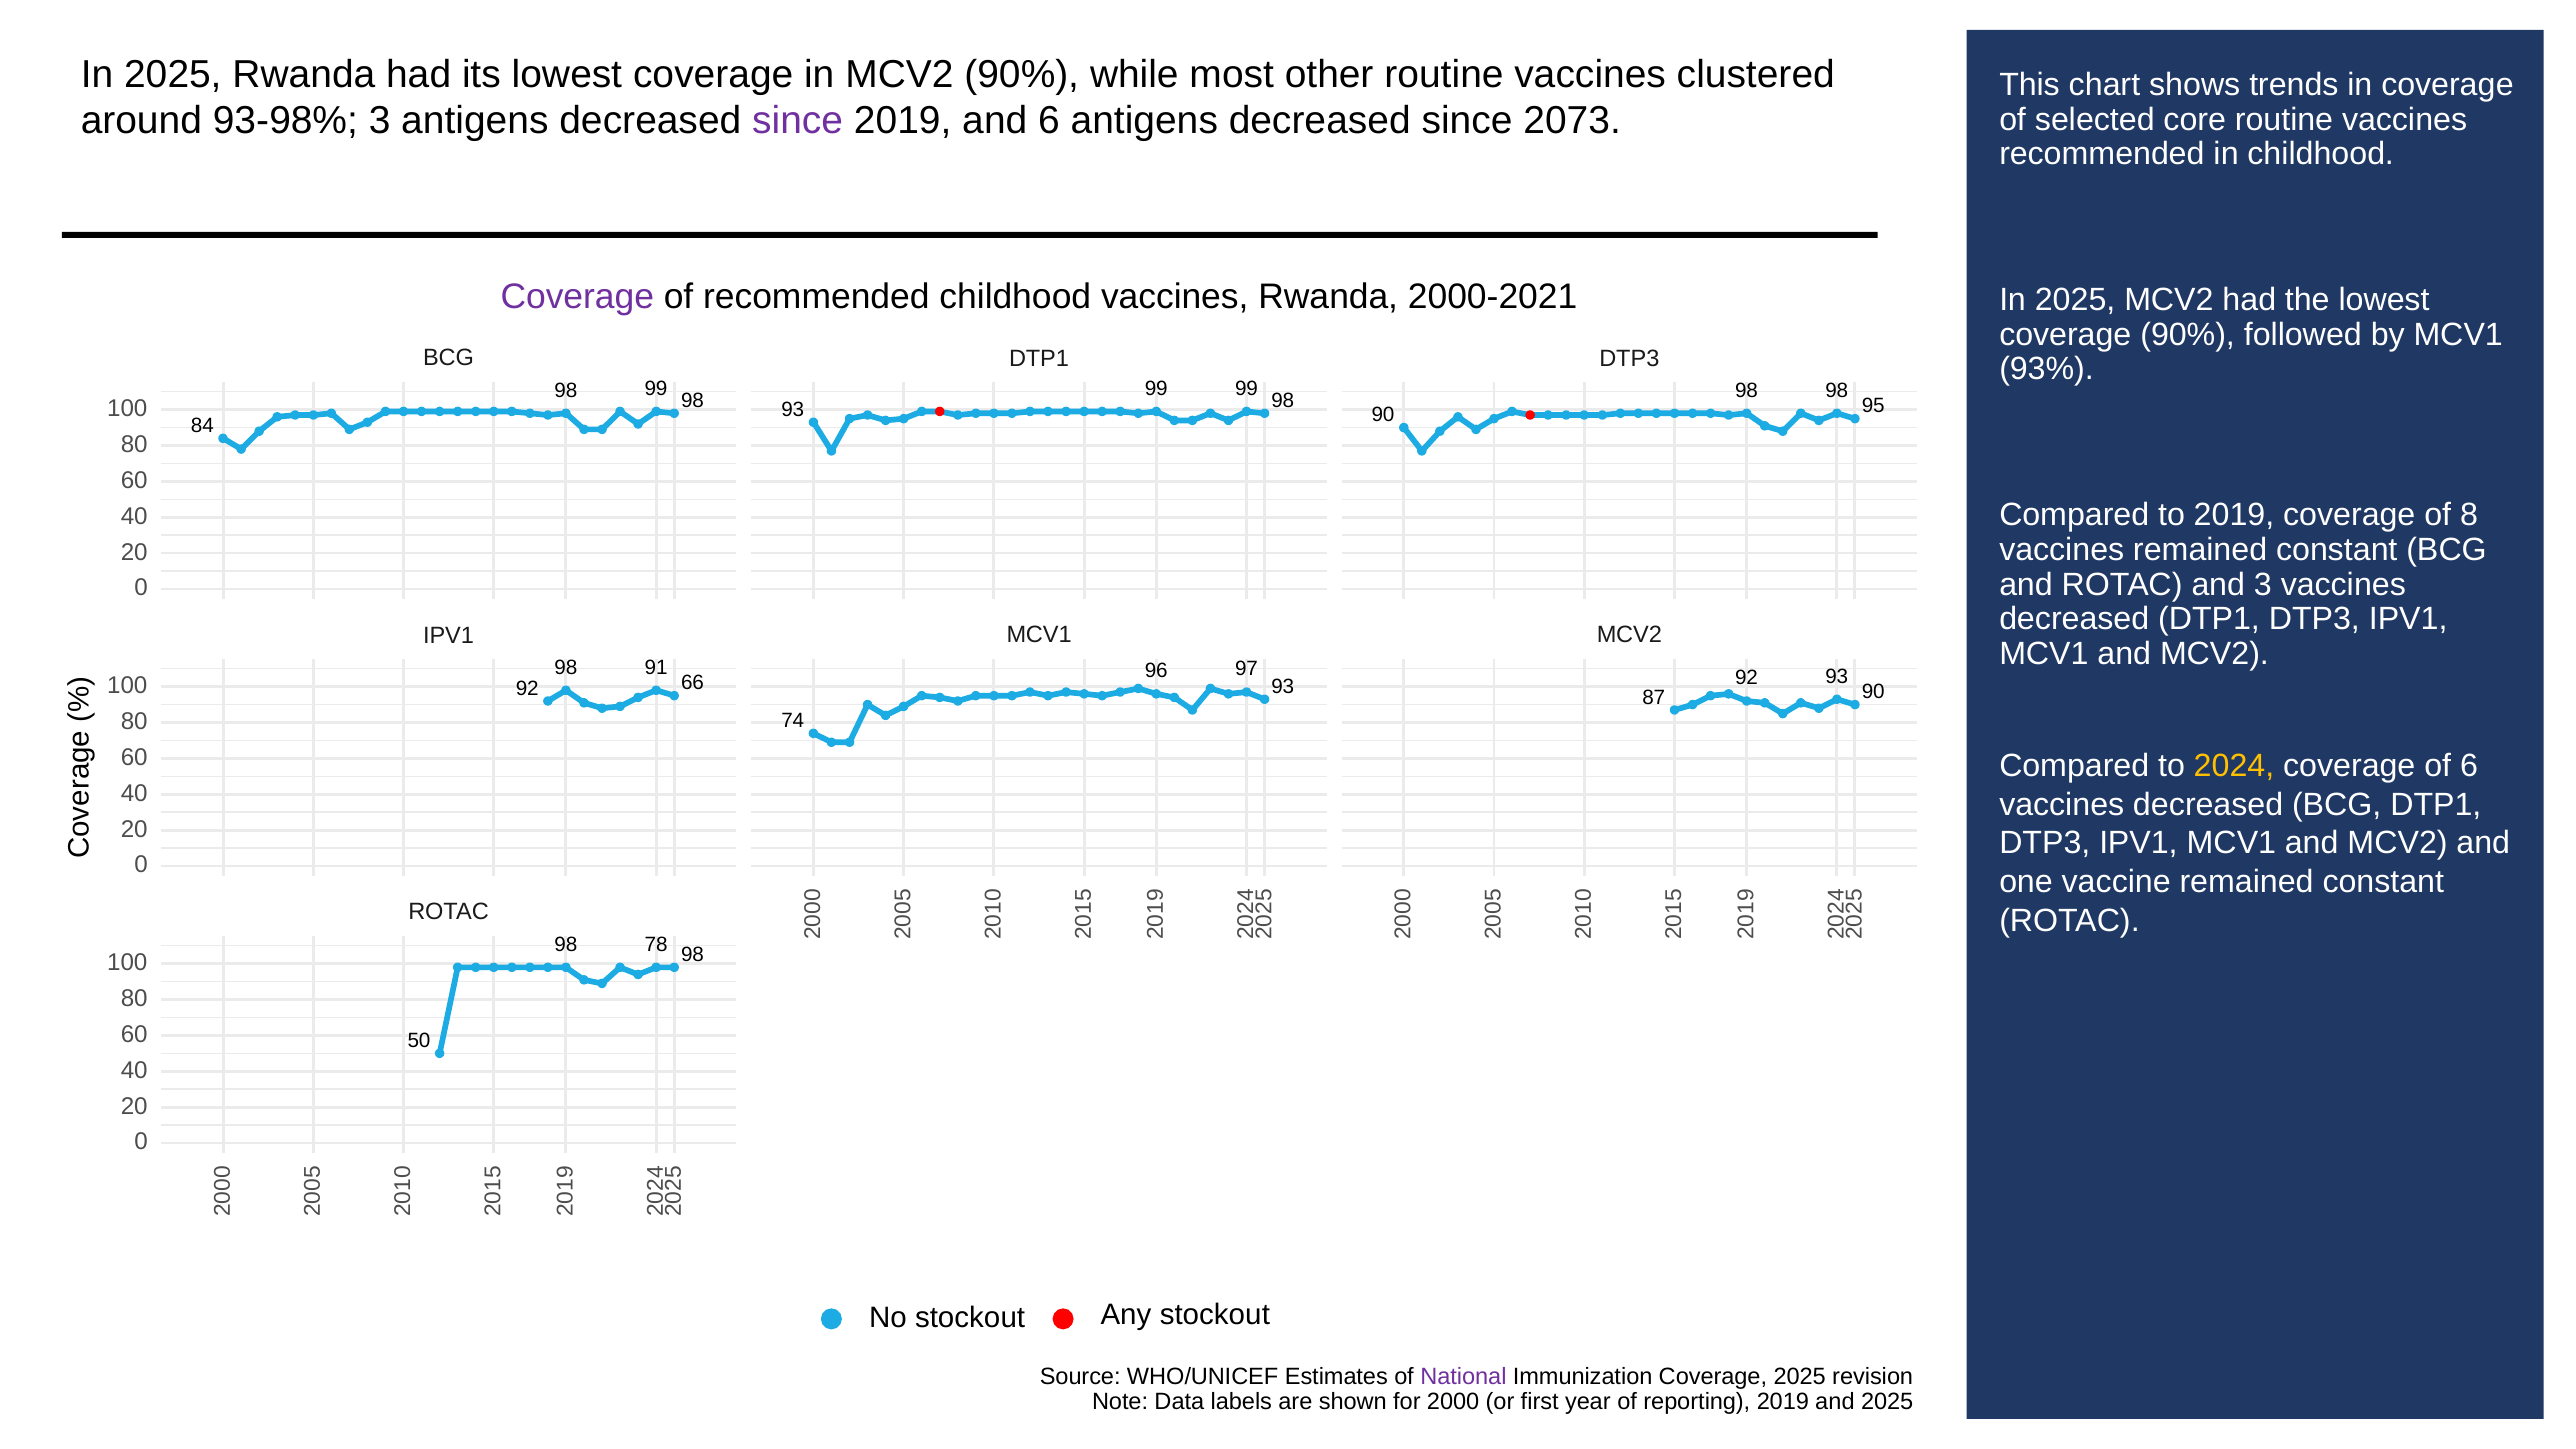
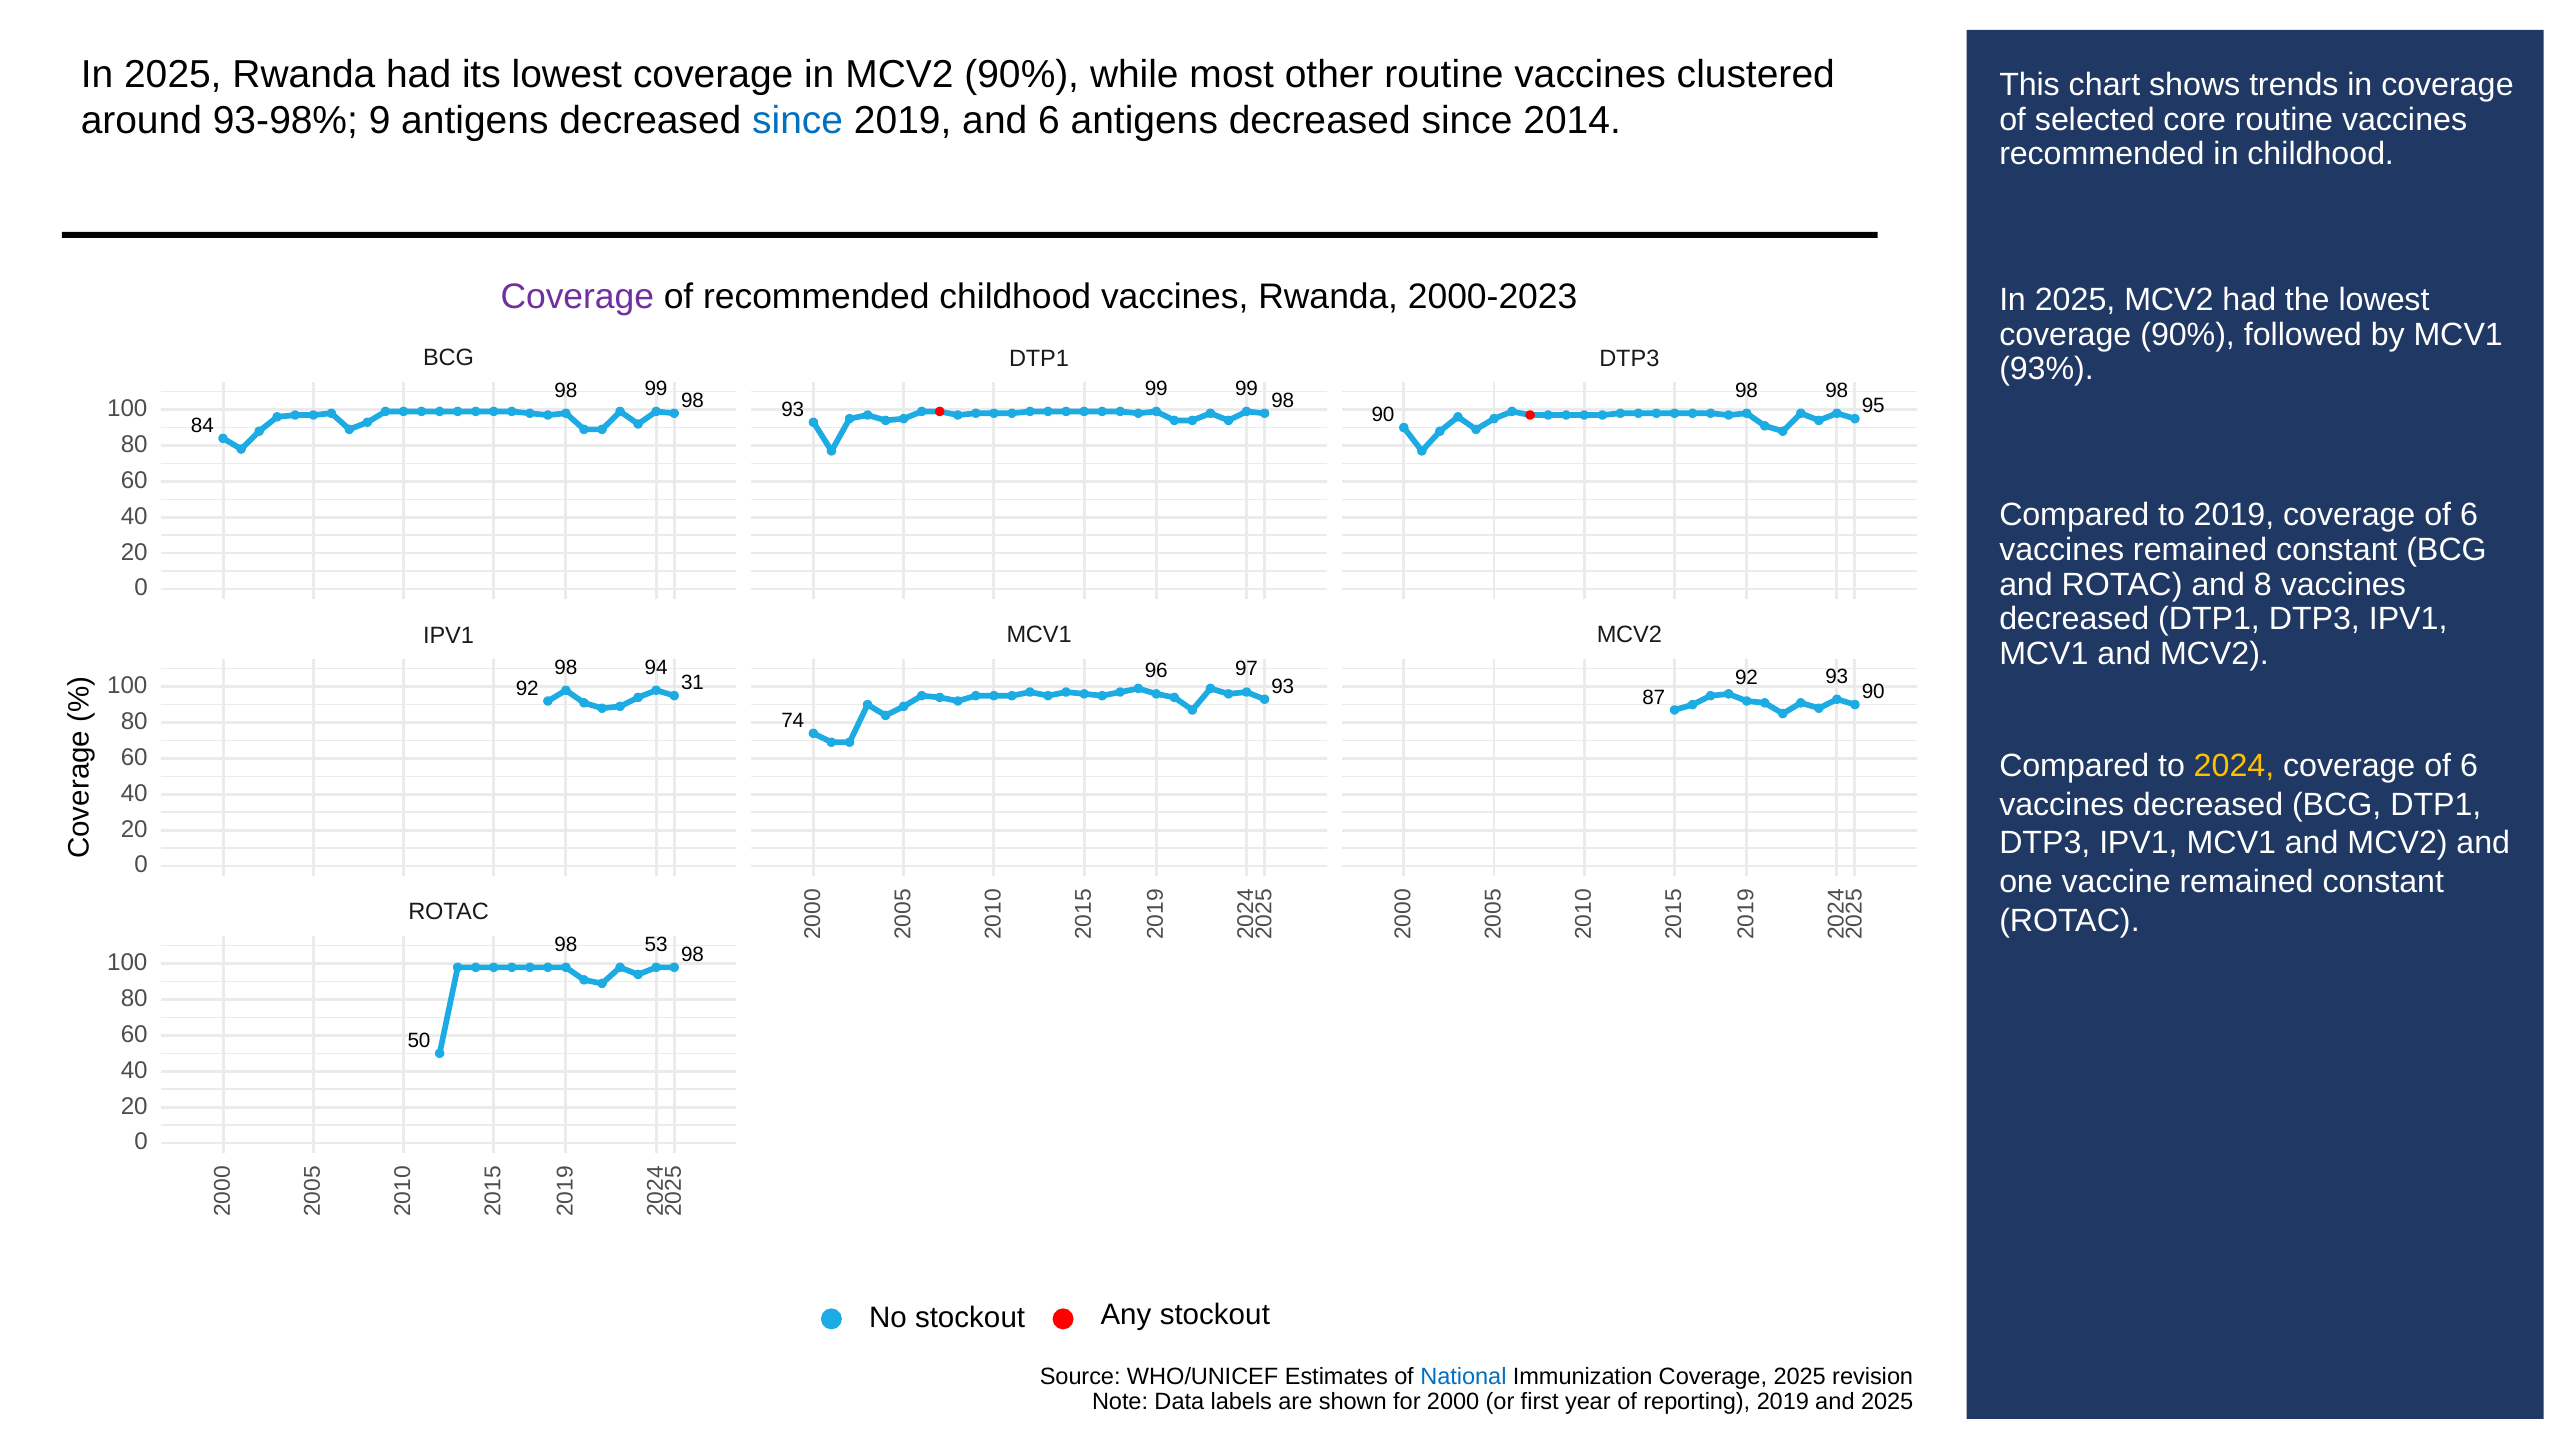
93-98% 3: 3 -> 9 (380, 121)
since colour: purple -> blue (798, 121)
2073: 2073 -> 2014 (1572, 121)
2000-2021: 2000-2021 -> 2000-2023 (1493, 297)
2019 coverage of 8: 8 -> 6 (2469, 515)
and 3: 3 -> 8 (2263, 584)
91: 91 -> 94 (656, 667)
66: 66 -> 31 (693, 683)
78: 78 -> 53 (656, 944)
National colour: purple -> blue (1463, 1376)
